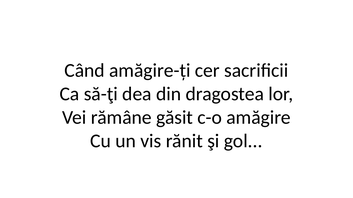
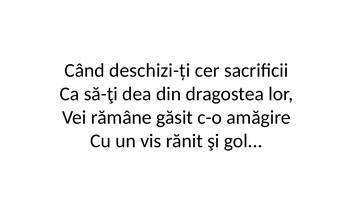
amăgire-ți: amăgire-ți -> deschizi-ți (150, 71)
